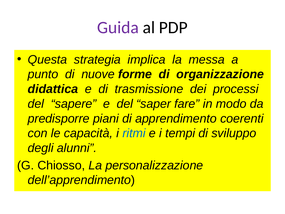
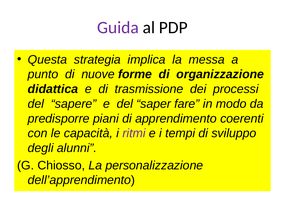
ritmi colour: blue -> purple (134, 133)
